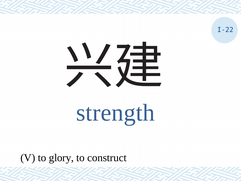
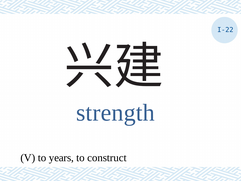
glory: glory -> years (61, 158)
